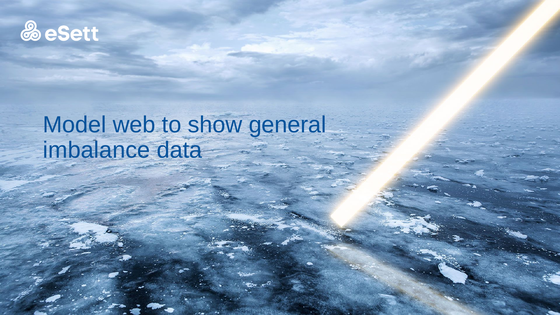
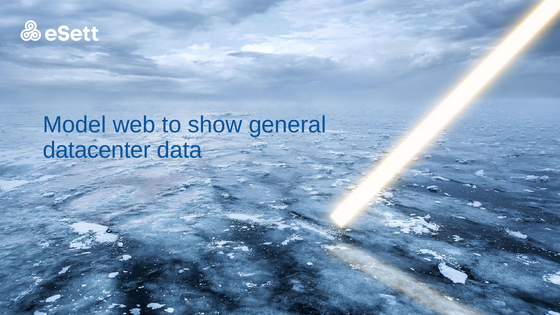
imbalance: imbalance -> datacenter (97, 150)
